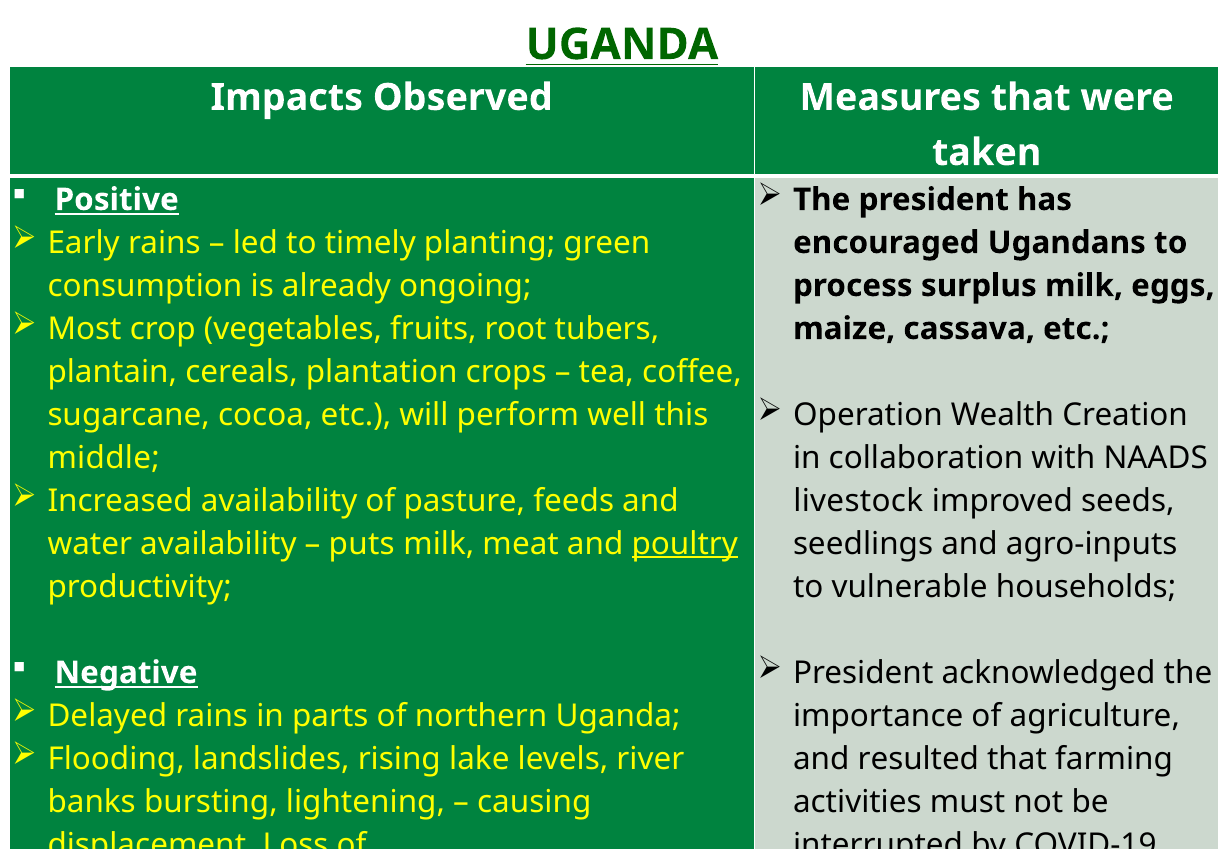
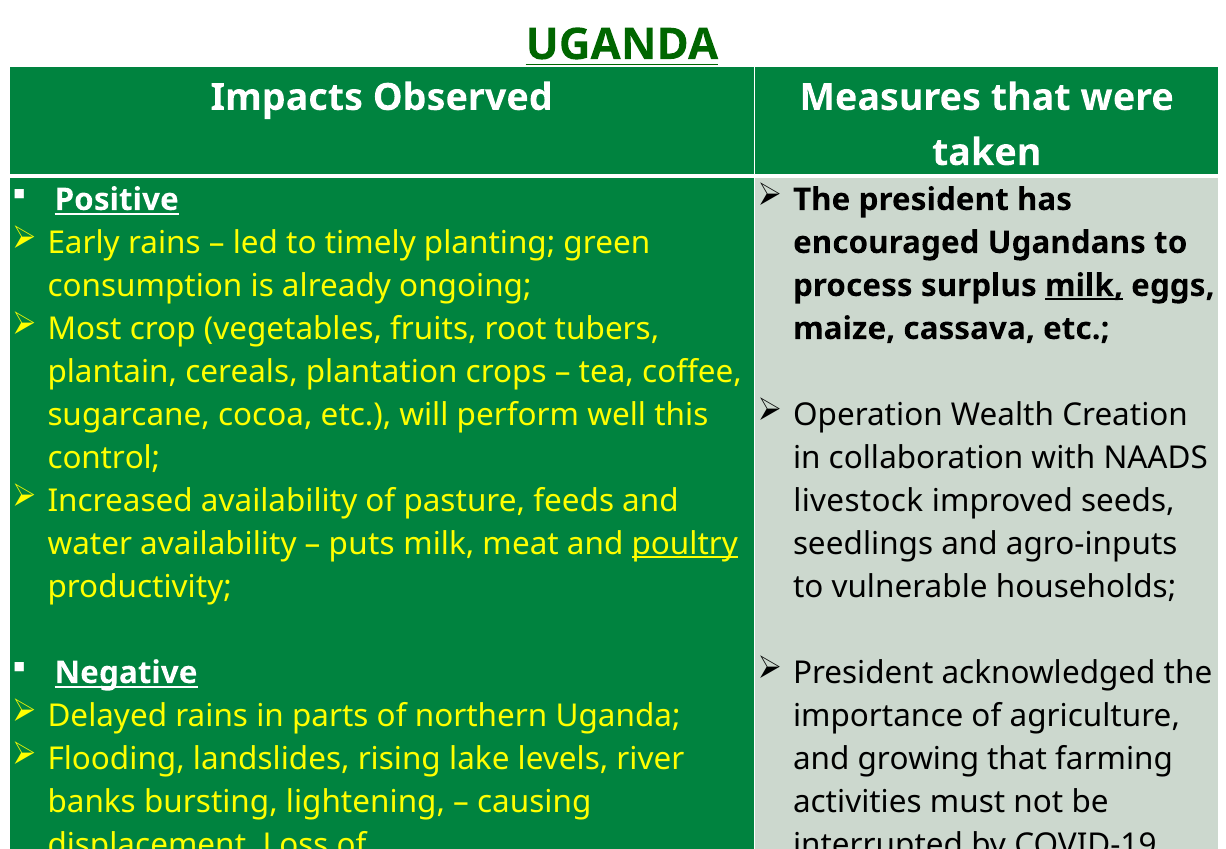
milk underline: none -> present (1084, 286)
middle: middle -> control (104, 458)
resulted: resulted -> growing (918, 759)
